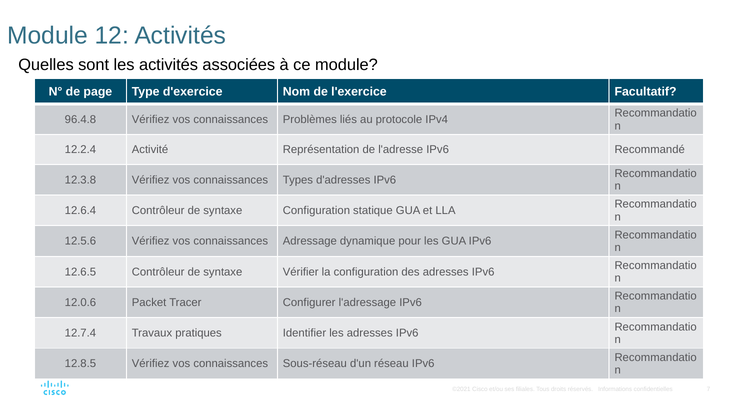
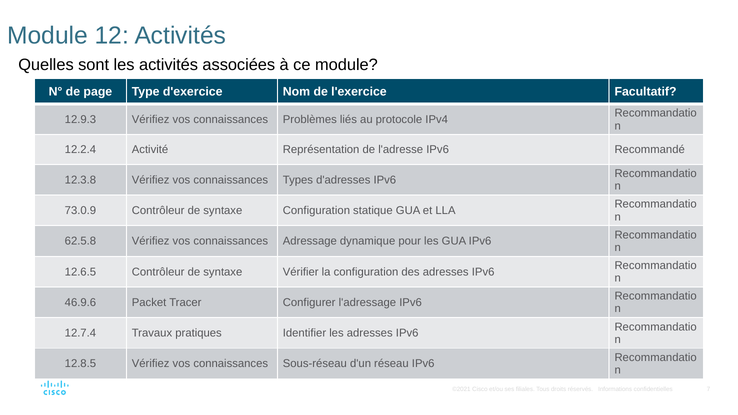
96.4.8: 96.4.8 -> 12.9.3 (80, 120)
12.6.4: 12.6.4 -> 73.0.9 (80, 211)
12.5.6: 12.5.6 -> 62.5.8 (80, 241)
12.0.6: 12.0.6 -> 46.9.6 (80, 303)
